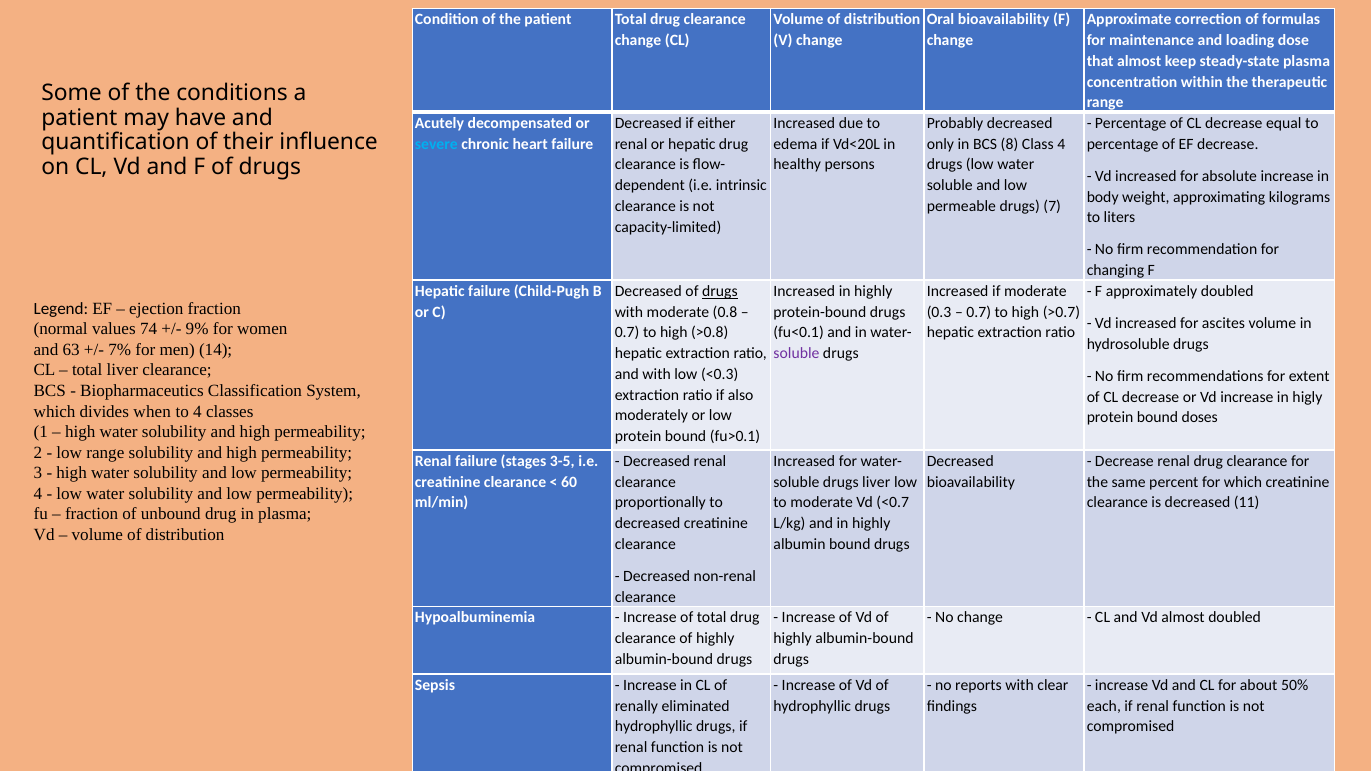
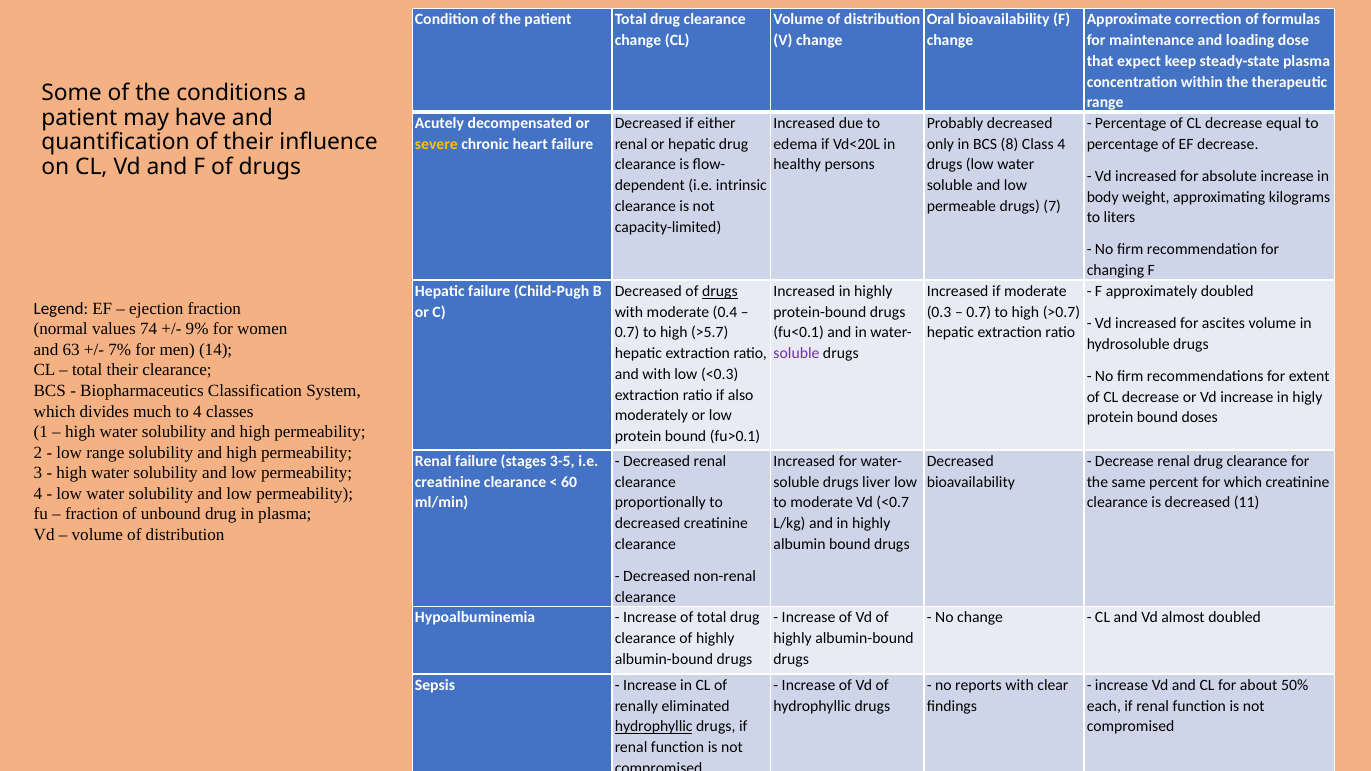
that almost: almost -> expect (1139, 61)
severe colour: light blue -> yellow (436, 144)
0.8: 0.8 -> 0.4 (725, 312)
>0.8: >0.8 -> >5.7 (710, 333)
total liver: liver -> their (122, 370)
when: when -> much (152, 412)
hydrophyllic underline: none -> present (654, 727)
